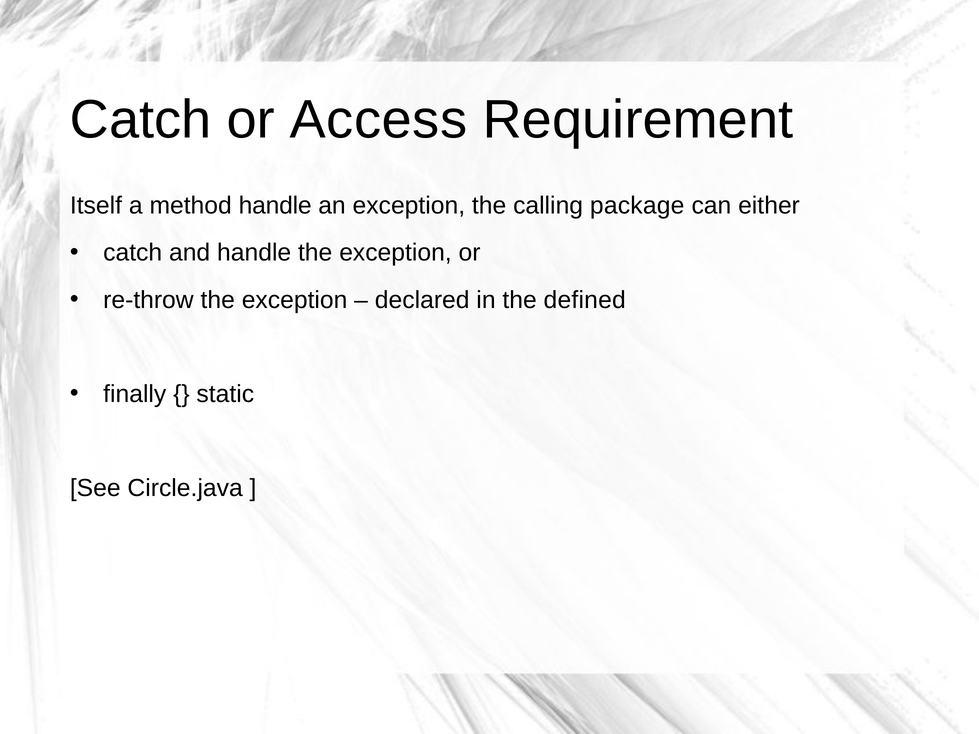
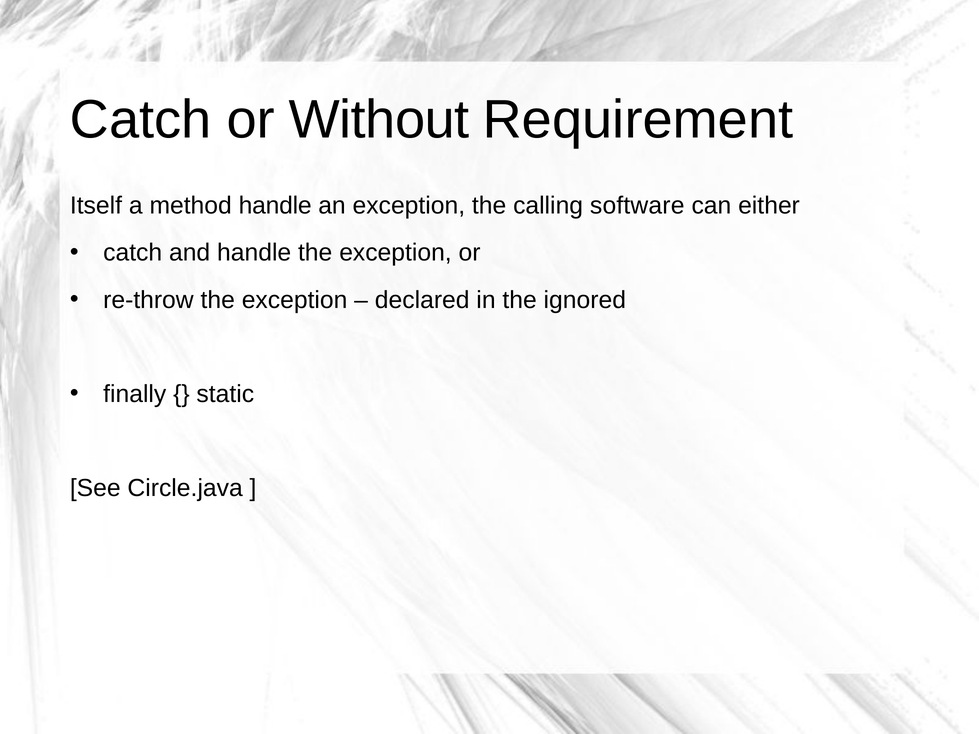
Access: Access -> Without (379, 120)
package: package -> software (637, 206)
defined: defined -> ignored (585, 300)
